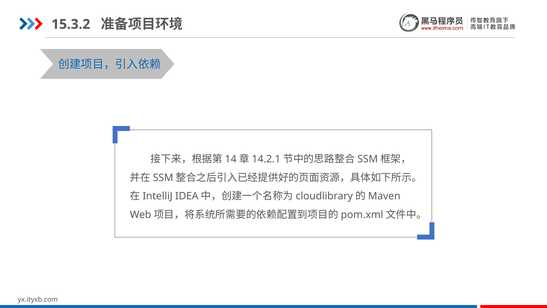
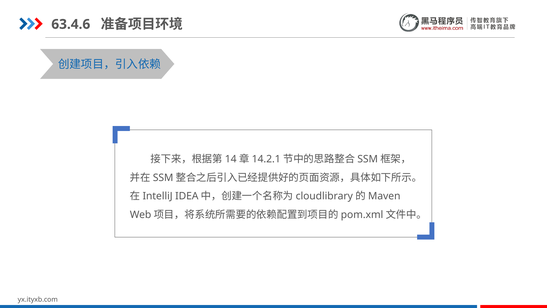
15.3.2: 15.3.2 -> 63.4.6 (71, 24)
